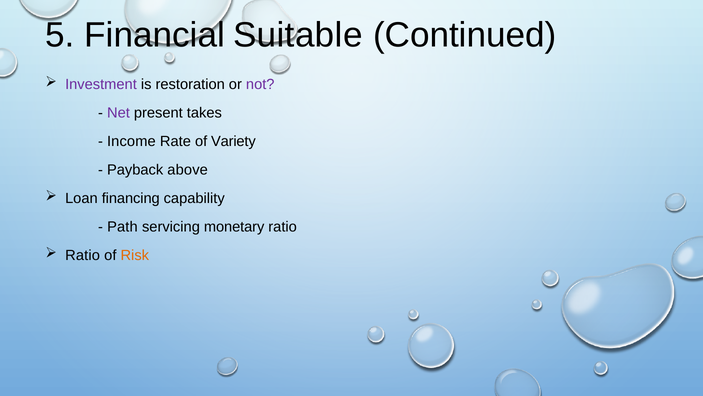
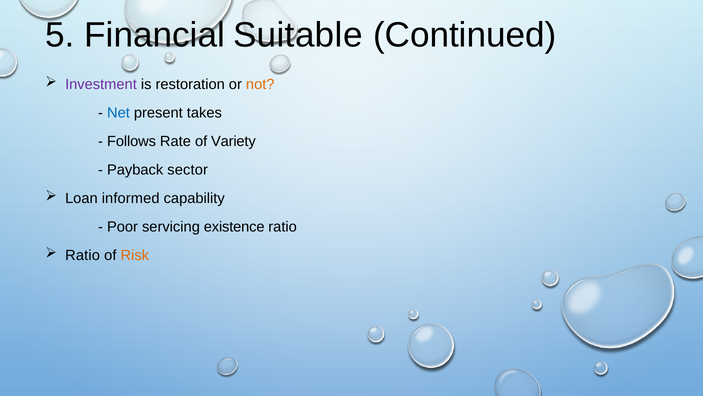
not colour: purple -> orange (260, 84)
Net colour: purple -> blue (118, 113)
Income: Income -> Follows (132, 141)
above: above -> sector (188, 170)
financing: financing -> informed (131, 198)
Path: Path -> Poor (123, 226)
monetary: monetary -> existence (234, 226)
